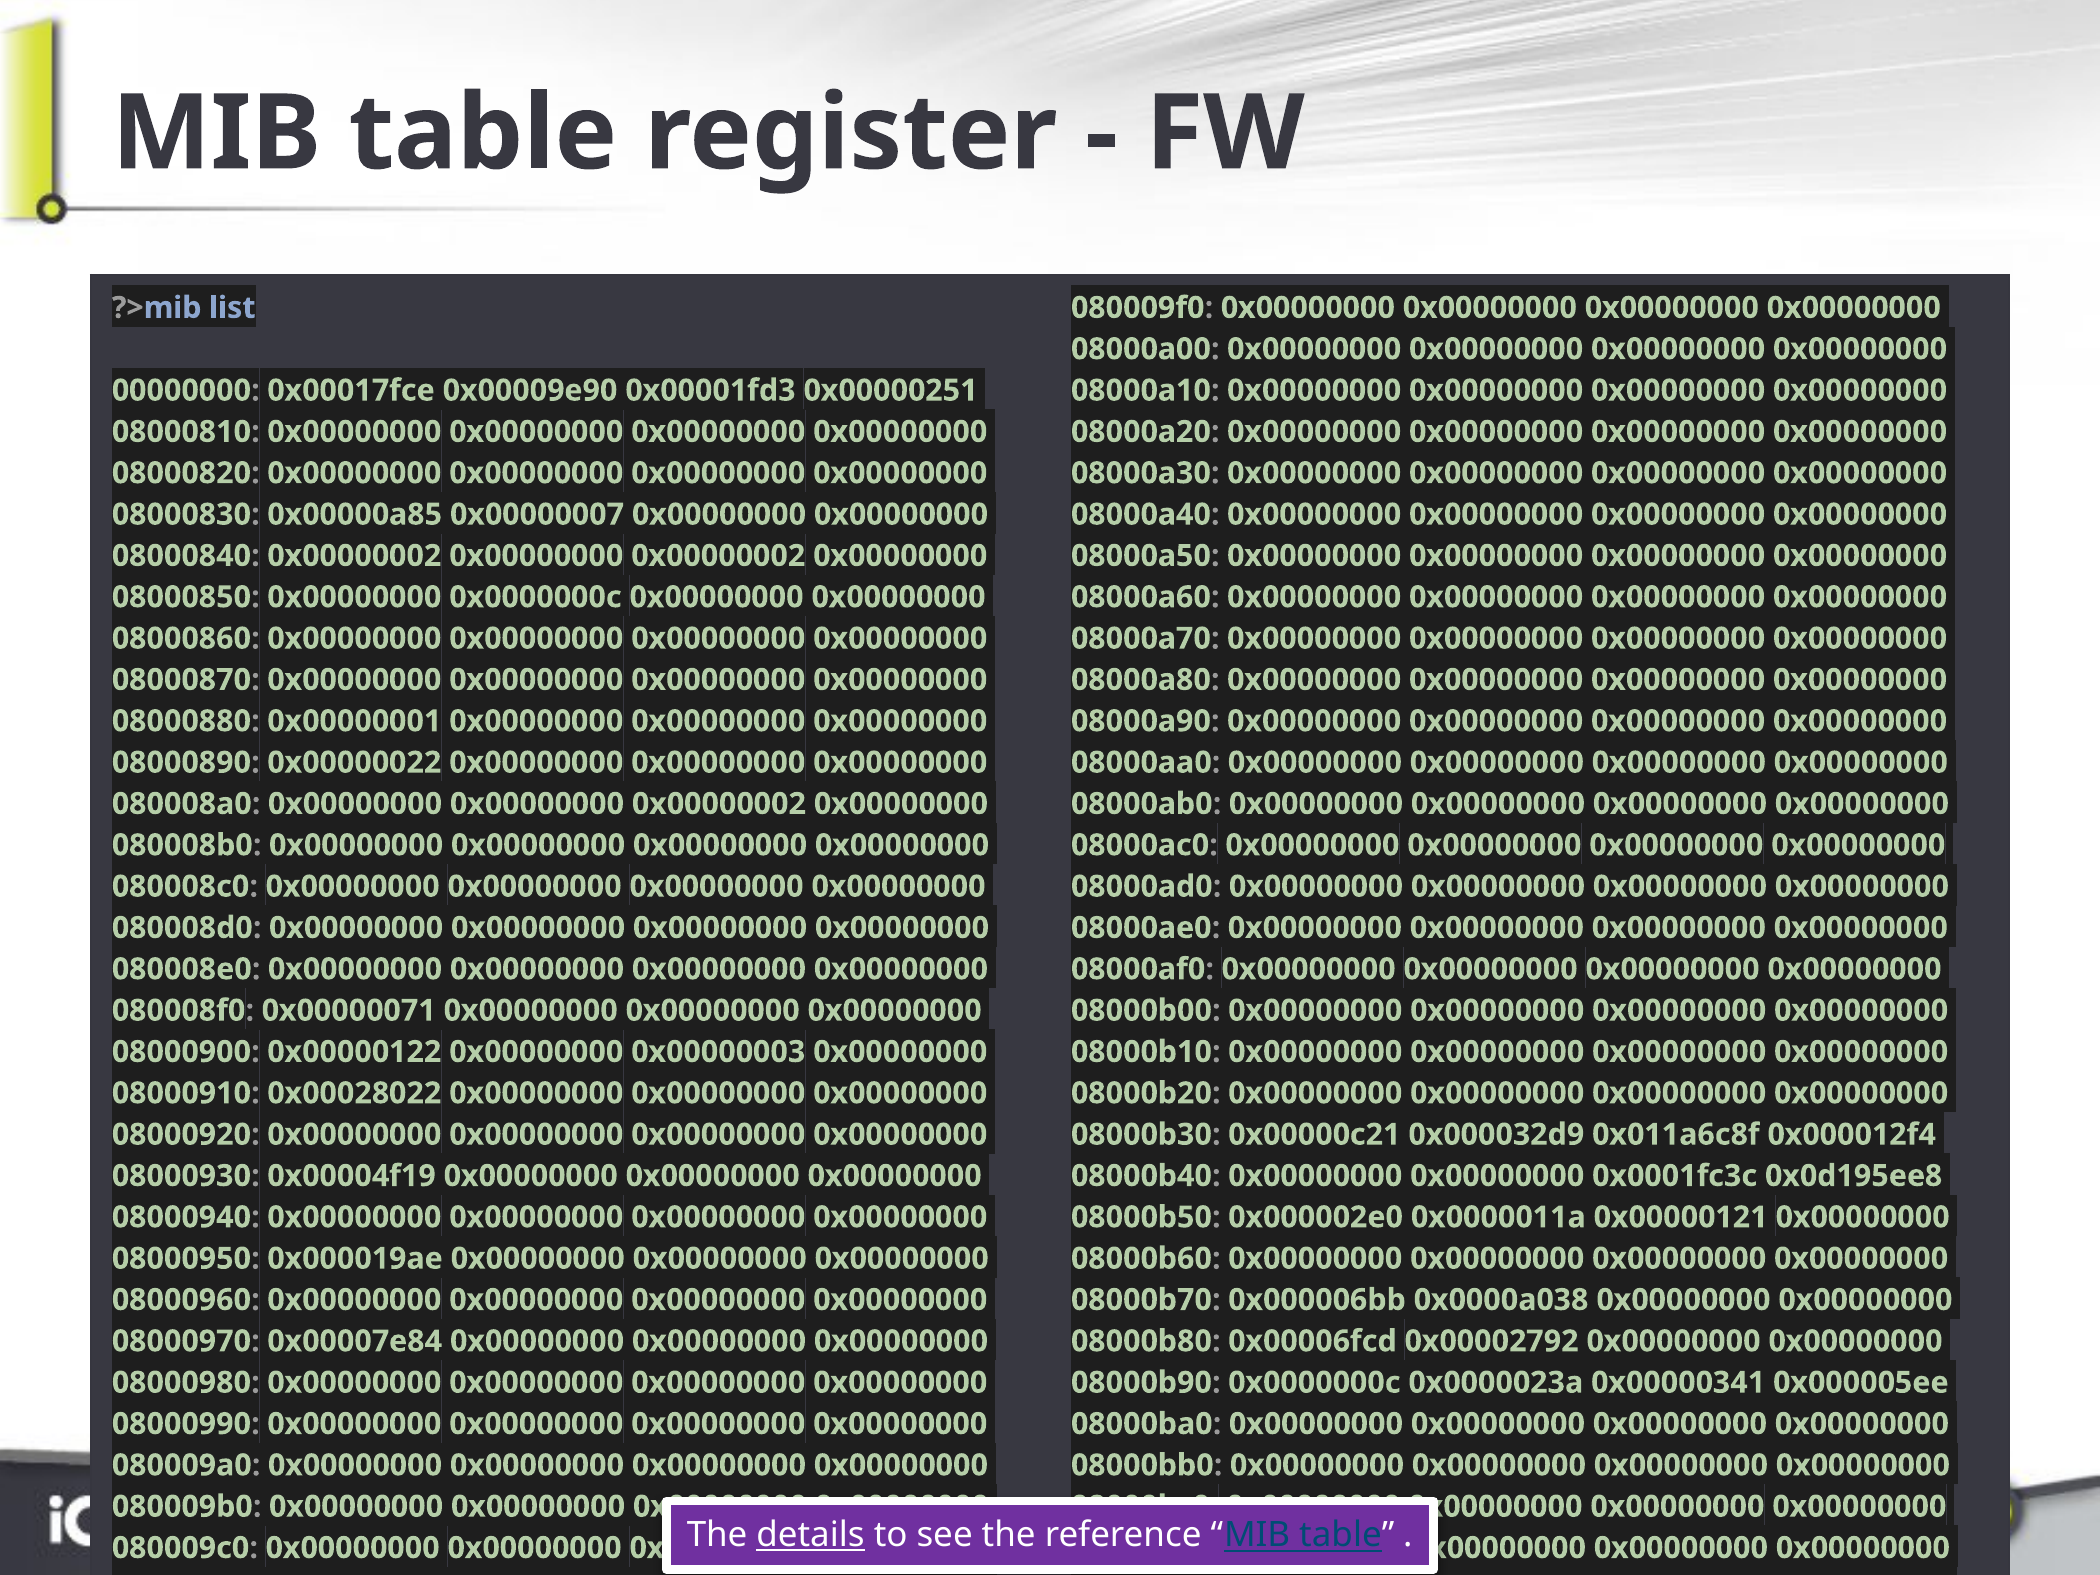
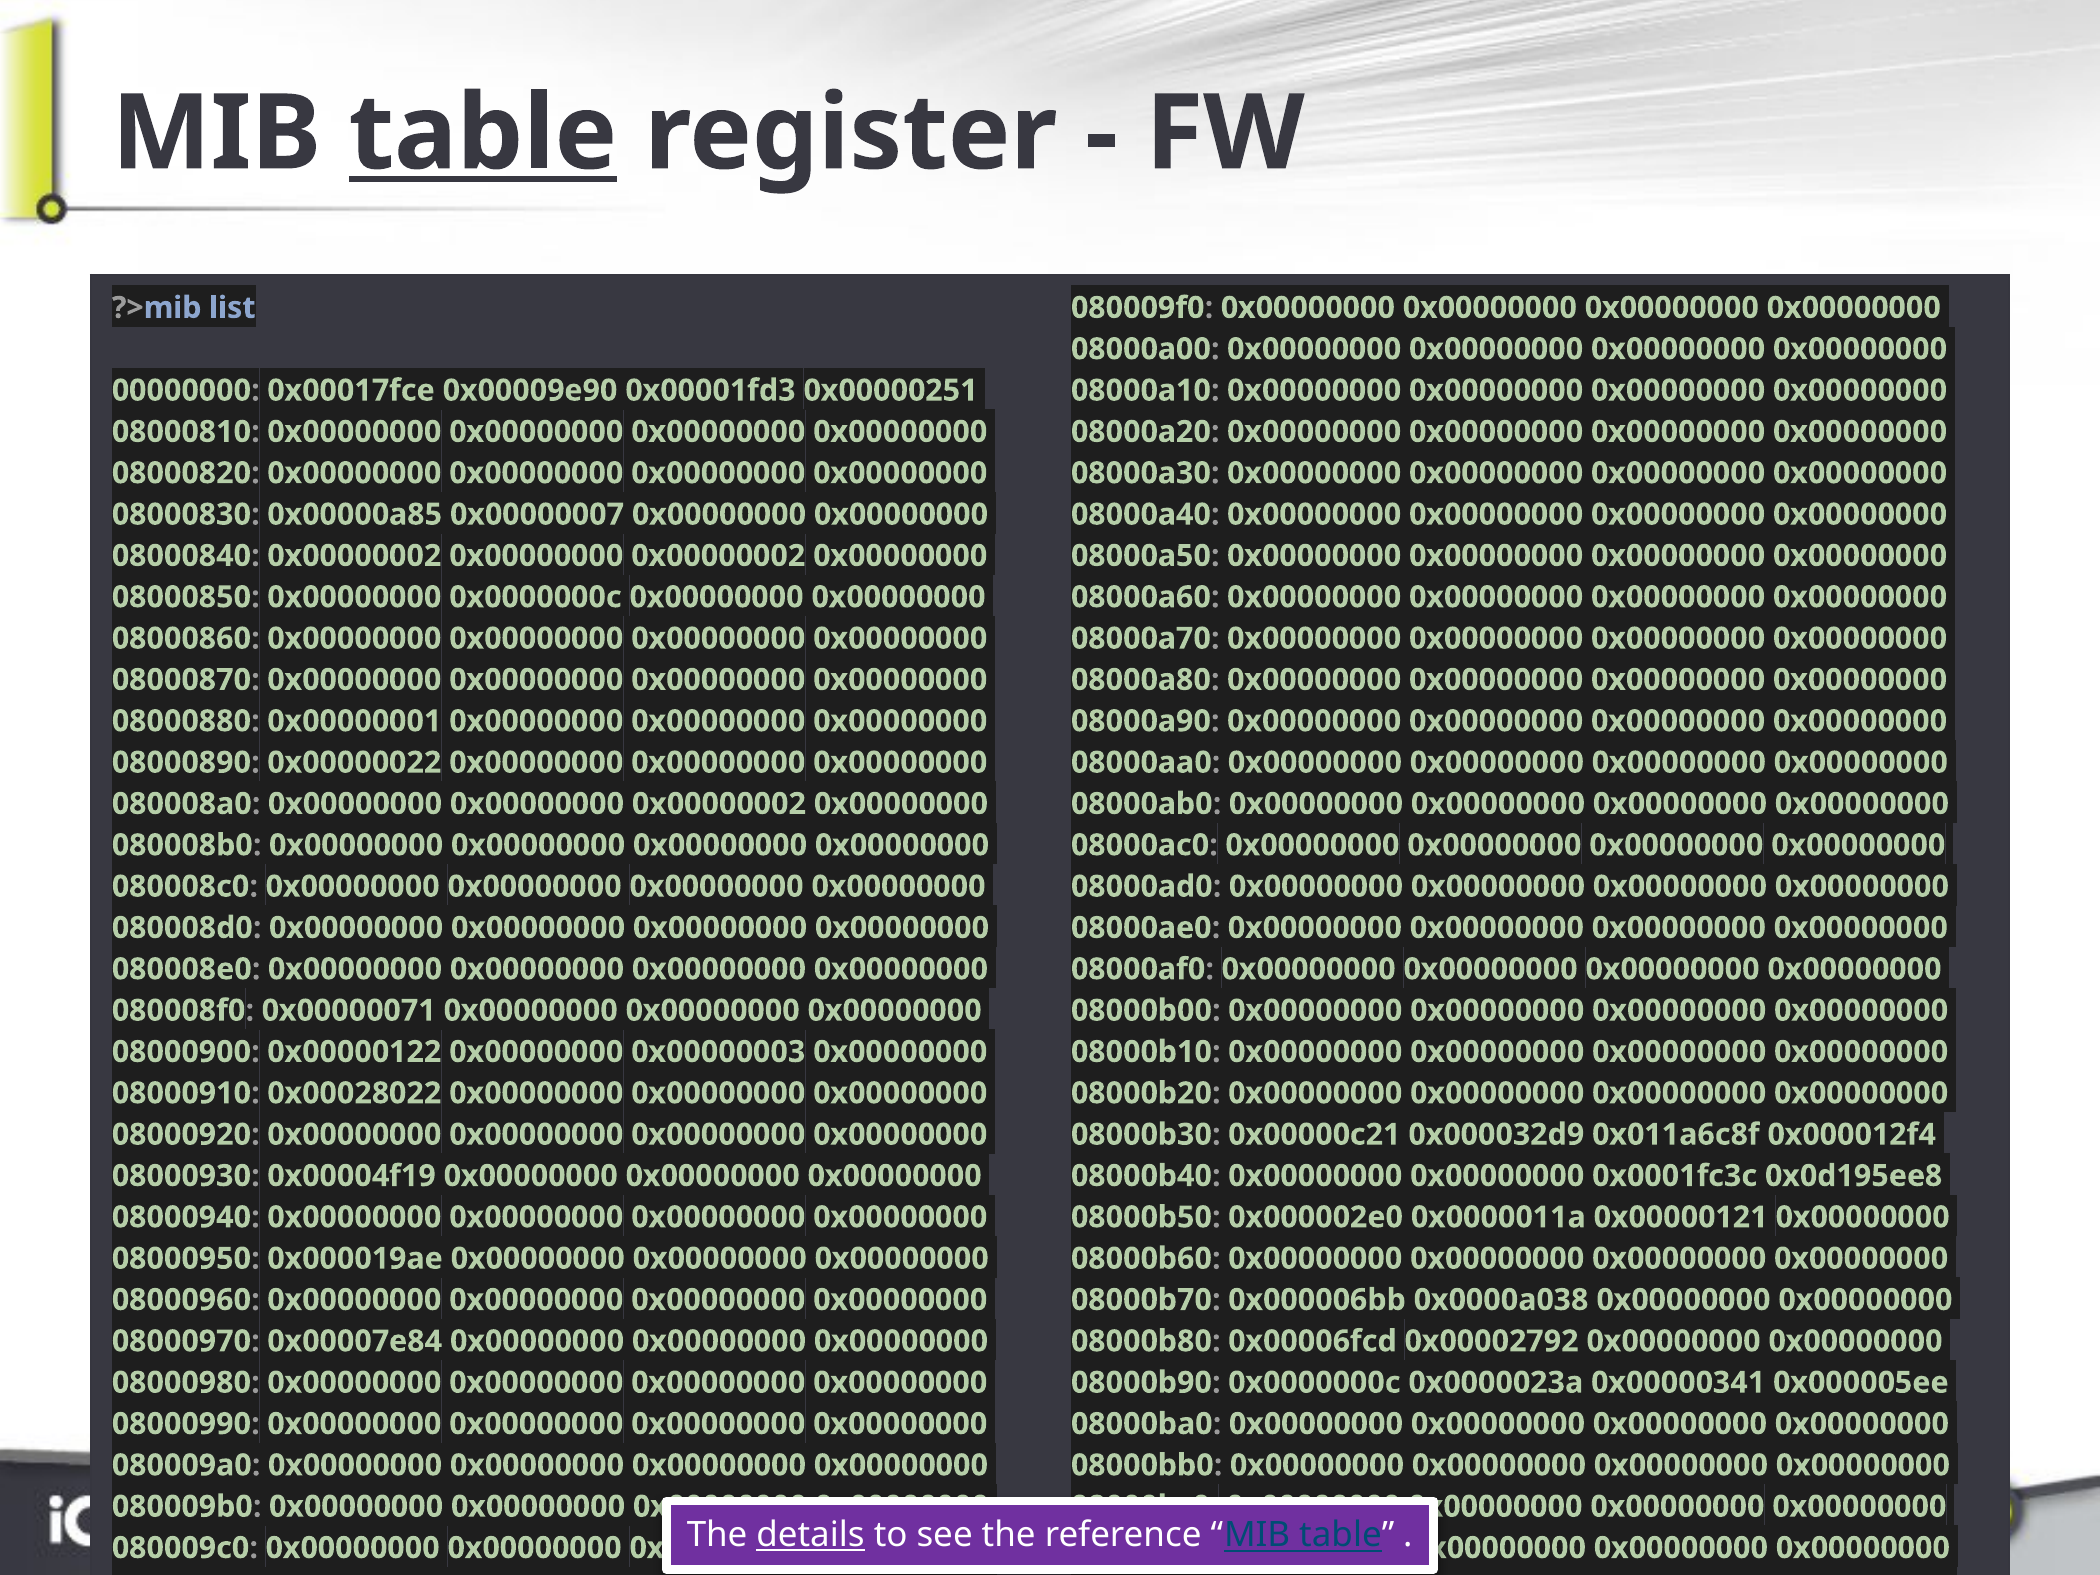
table underline: none -> present (483, 134)
